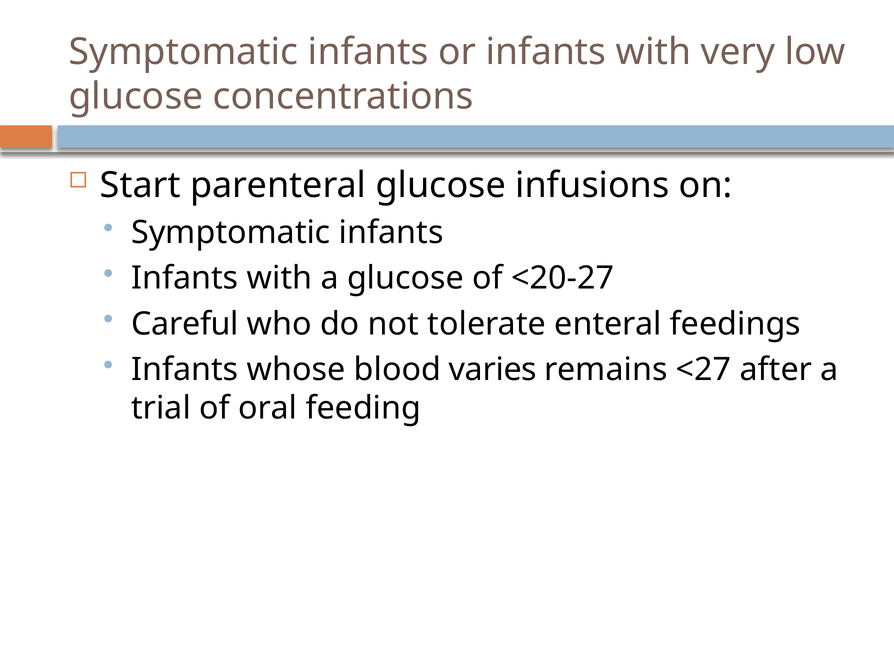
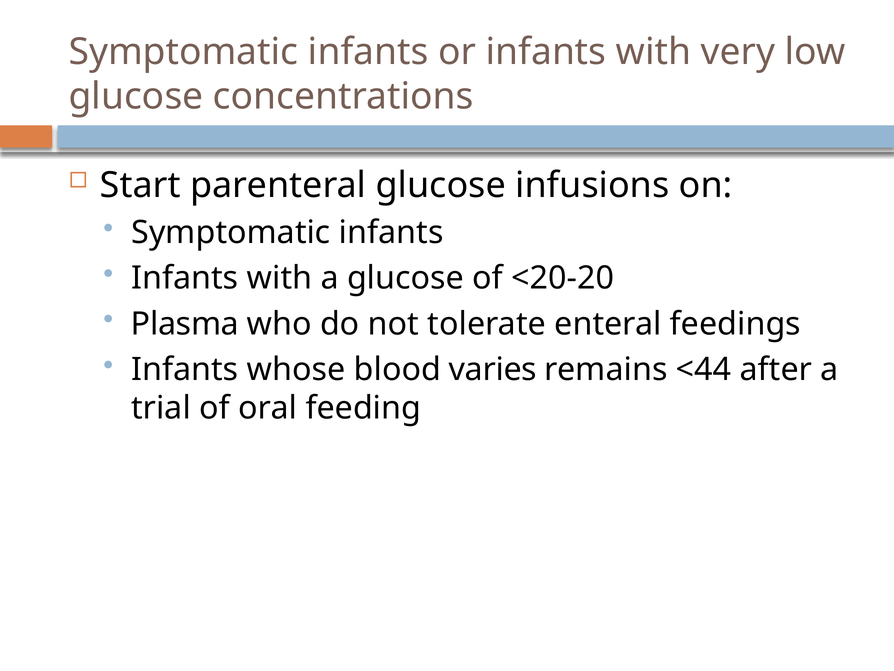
<20-27: <20-27 -> <20-20 (563, 278)
Careful: Careful -> Plasma (185, 324)
<27: <27 -> <44 (704, 369)
